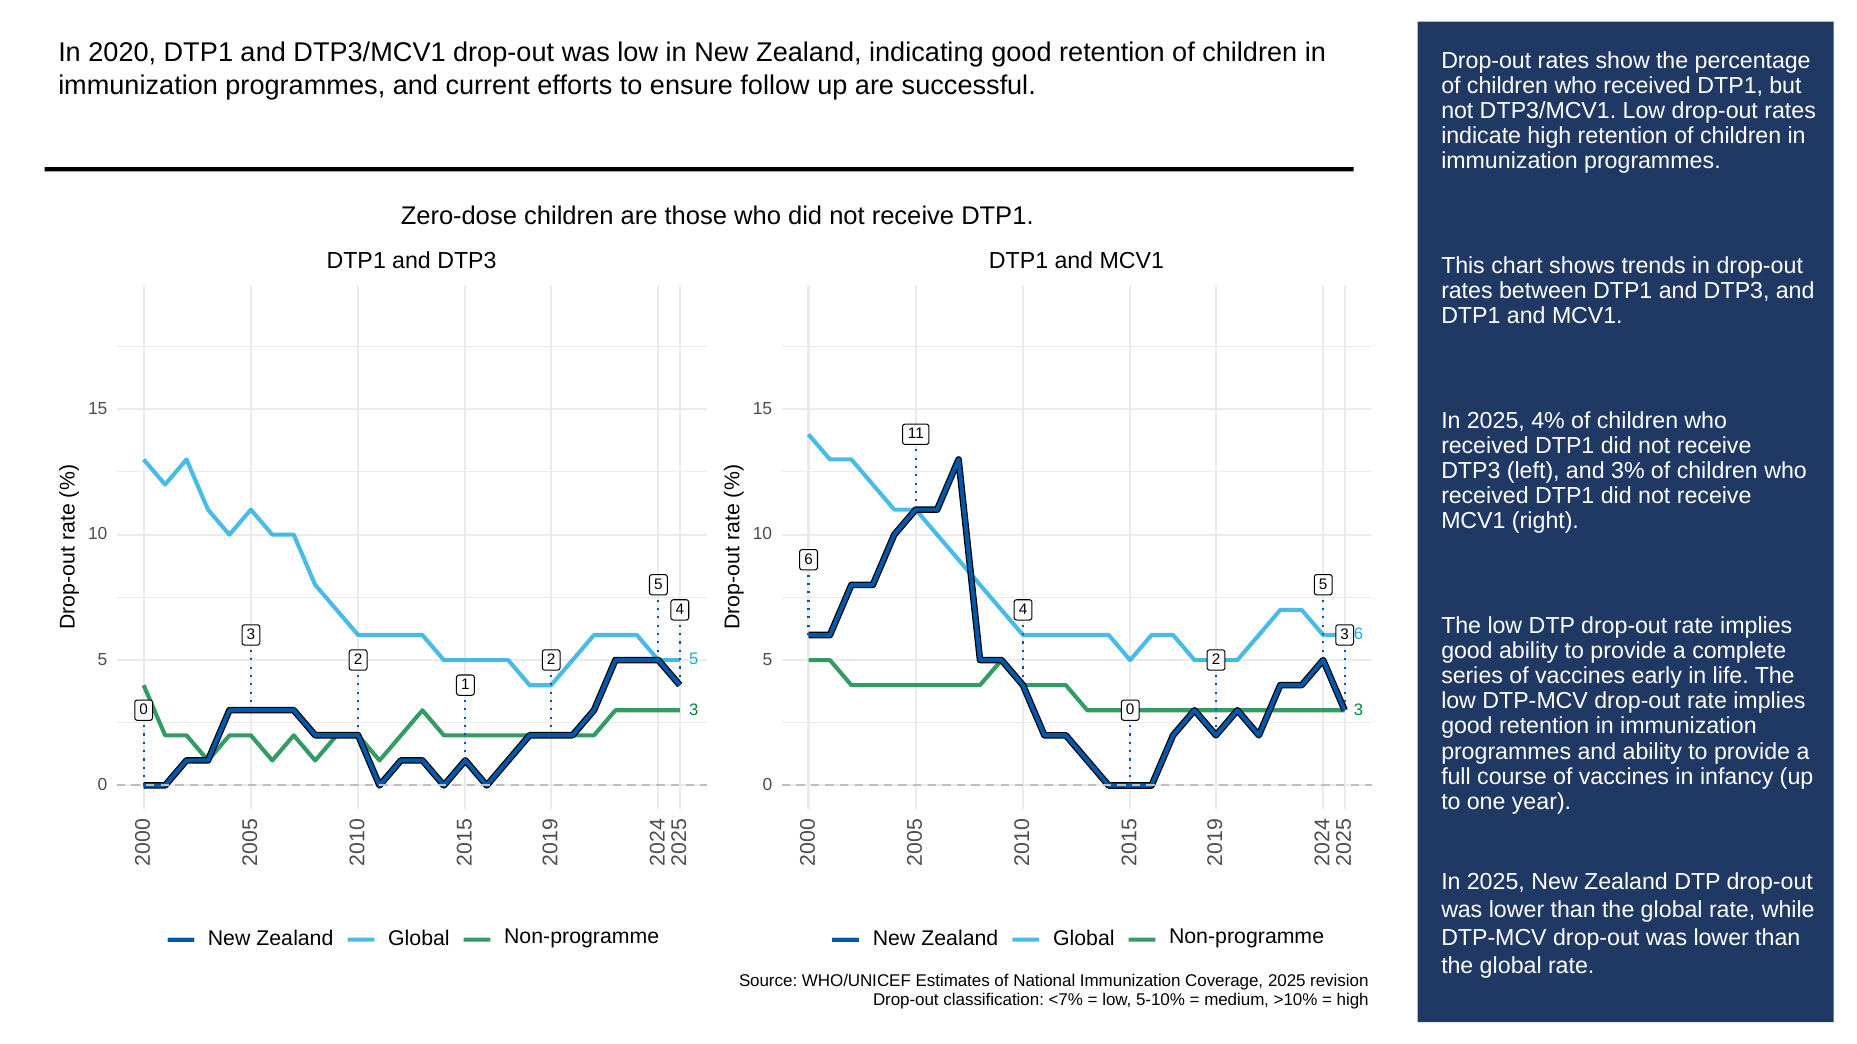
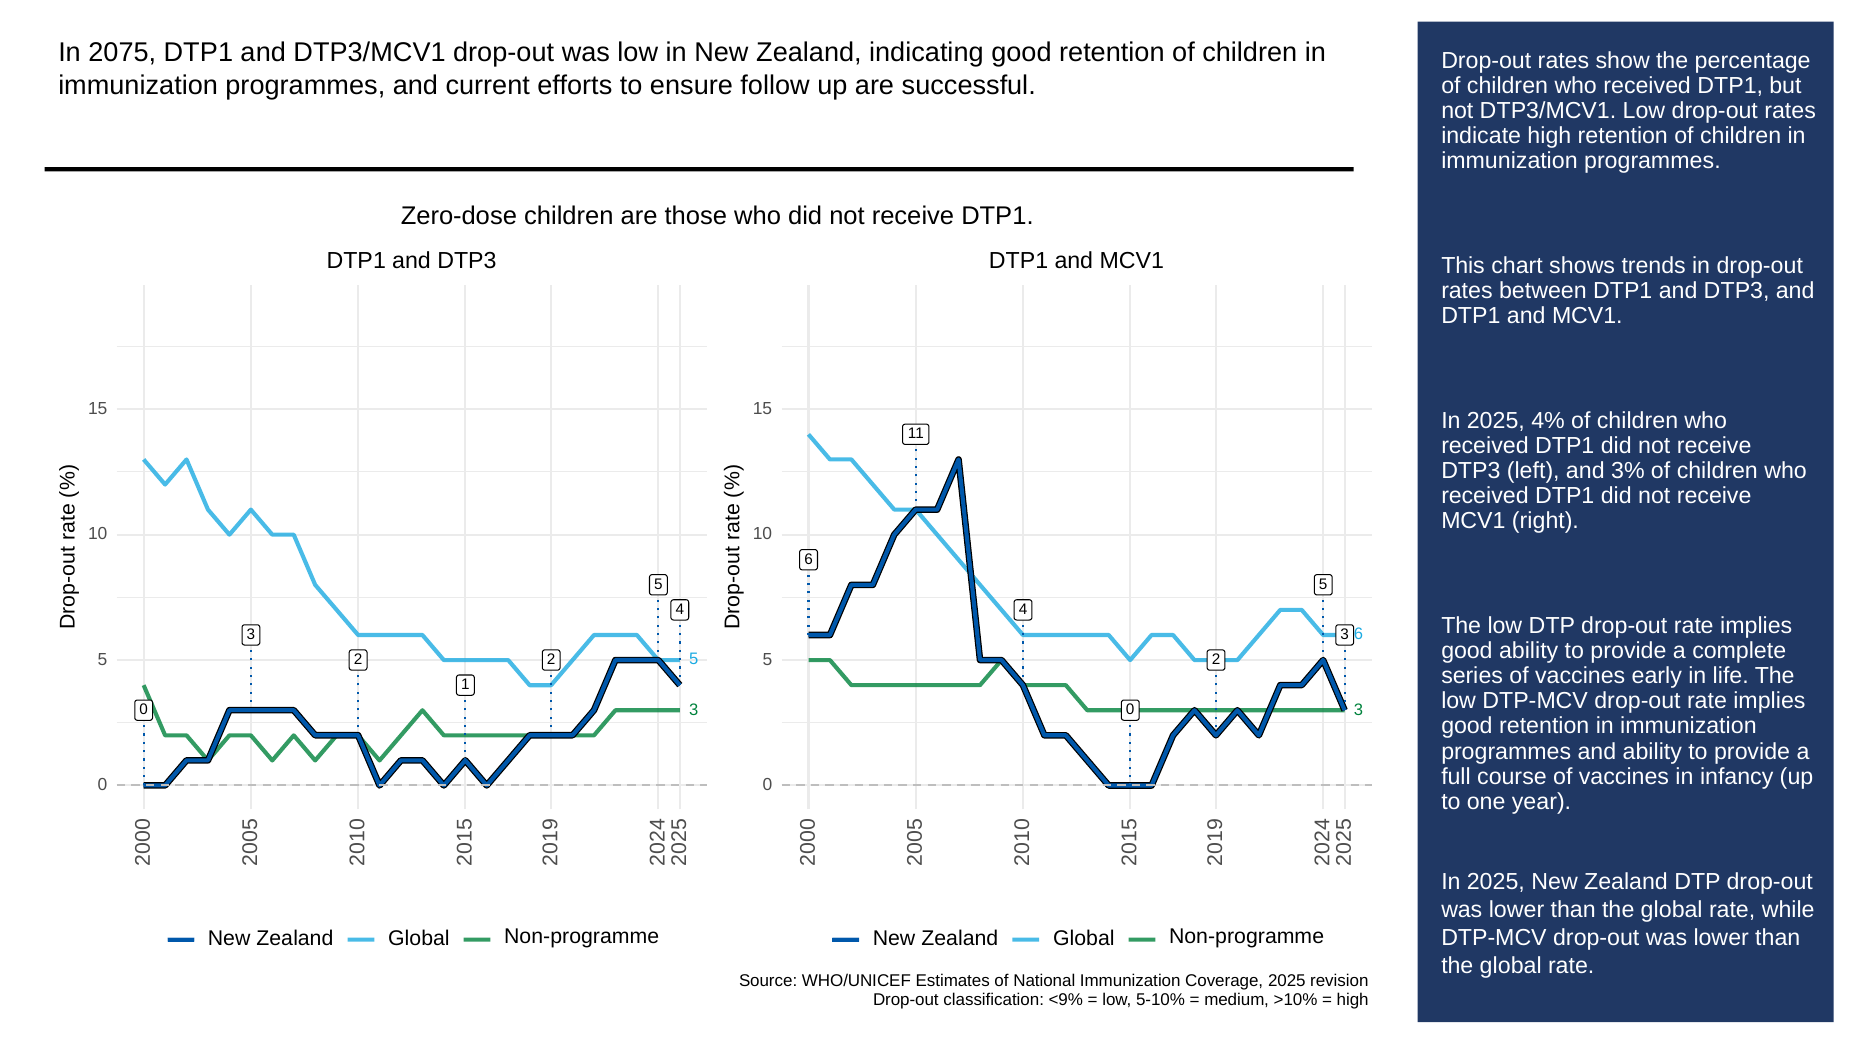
2020: 2020 -> 2075 (122, 53)
<7%: <7% -> <9% (1066, 1000)
